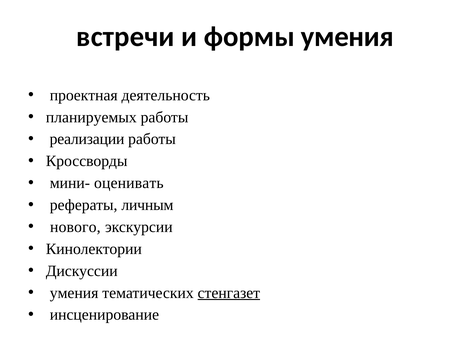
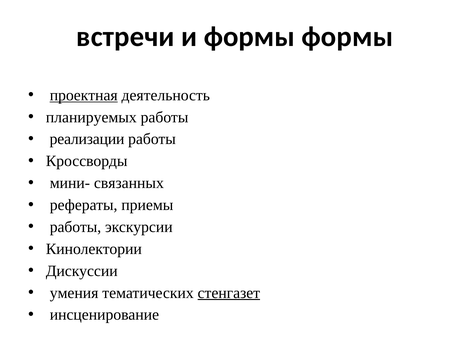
формы умения: умения -> формы (347, 37)
проектная underline: none -> present (84, 95)
оценивать: оценивать -> связанных (129, 183)
личным: личным -> приемы (147, 205)
нового: нового -> работы (75, 227)
